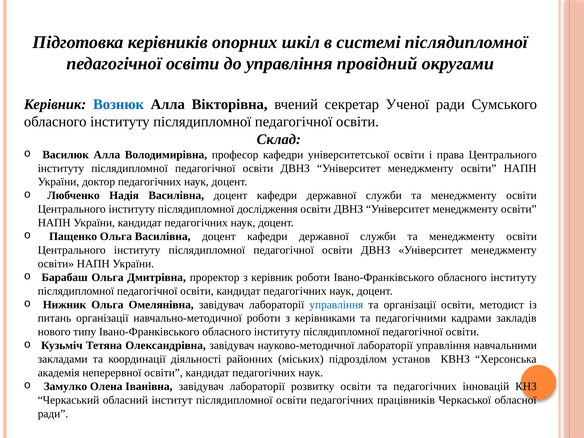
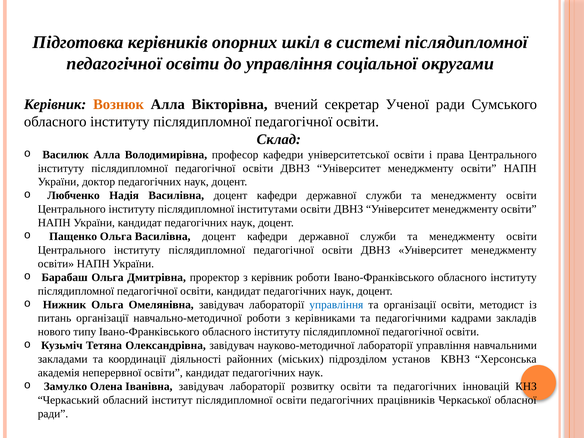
провідний: провідний -> соціальної (377, 64)
Вознюк colour: blue -> orange (119, 104)
дослідження: дослідження -> інститутами (267, 209)
